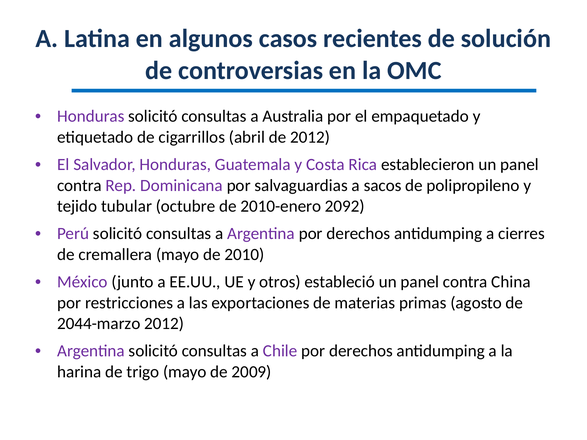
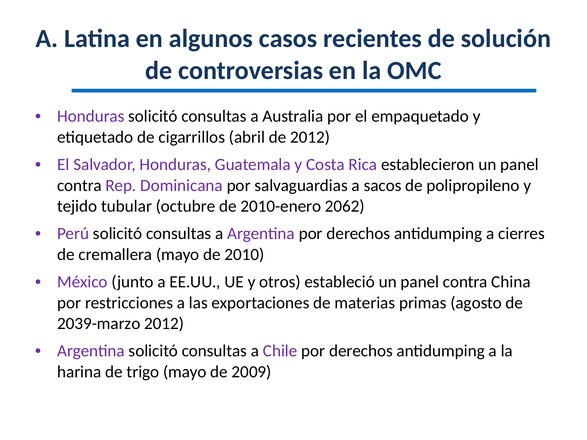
2092: 2092 -> 2062 (345, 206)
2044-marzo: 2044-marzo -> 2039-marzo (99, 324)
